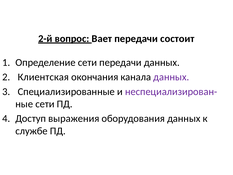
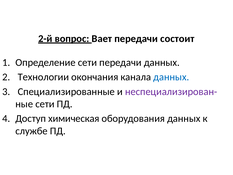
Клиентская: Клиентская -> Технологии (43, 77)
данных colour: purple -> blue (171, 77)
выражения: выражения -> химическая (74, 118)
